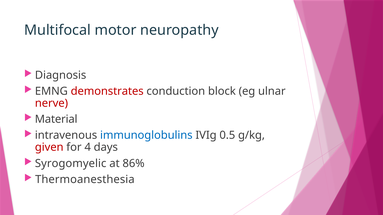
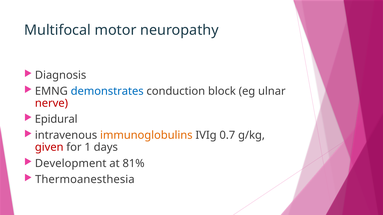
demonstrates colour: red -> blue (107, 91)
Material: Material -> Epidural (56, 119)
immunoglobulins colour: blue -> orange (146, 136)
0.5: 0.5 -> 0.7 (227, 136)
4: 4 -> 1 (88, 148)
Syrogomyelic: Syrogomyelic -> Development (71, 164)
86%: 86% -> 81% (134, 164)
